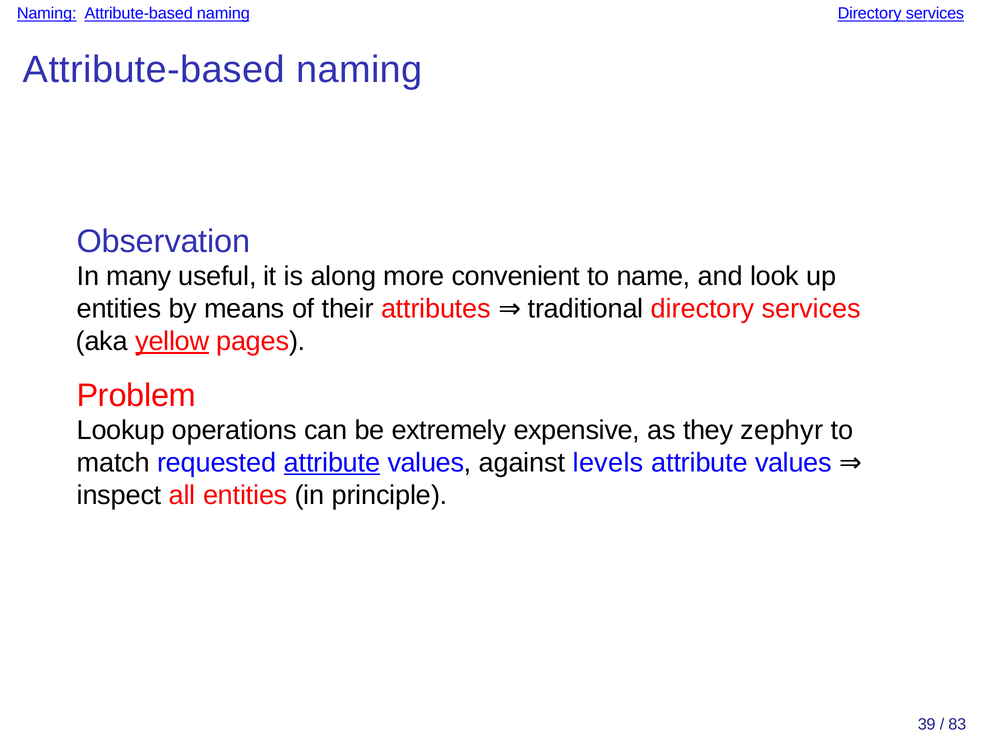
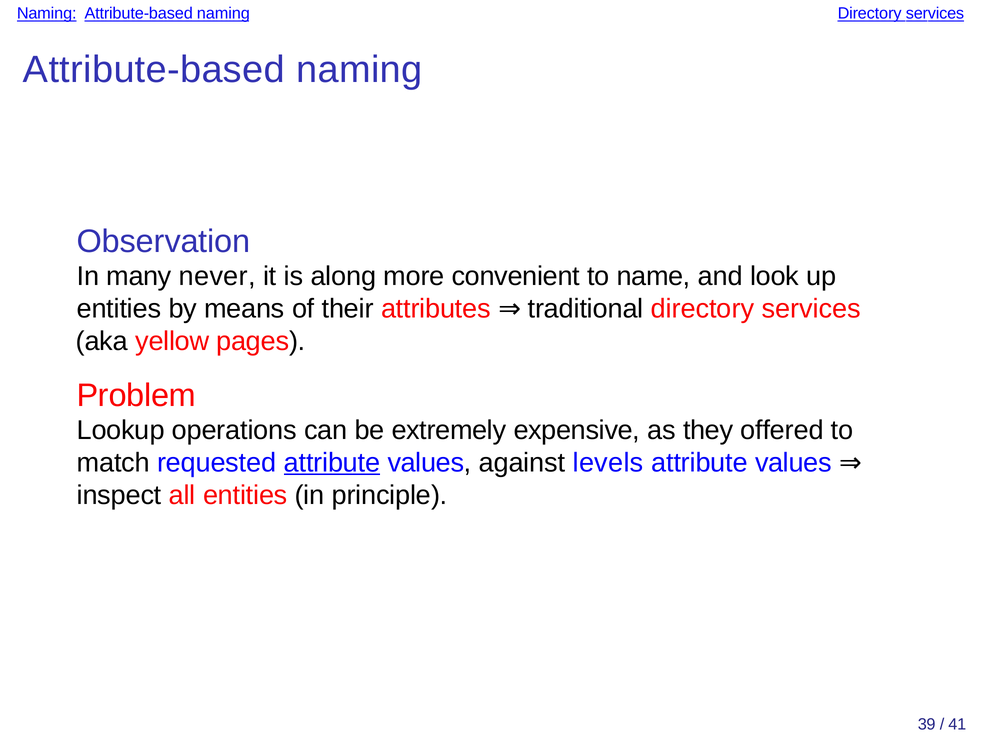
useful: useful -> never (217, 276)
yellow underline: present -> none (172, 342)
zephyr: zephyr -> offered (782, 430)
83: 83 -> 41 (957, 725)
